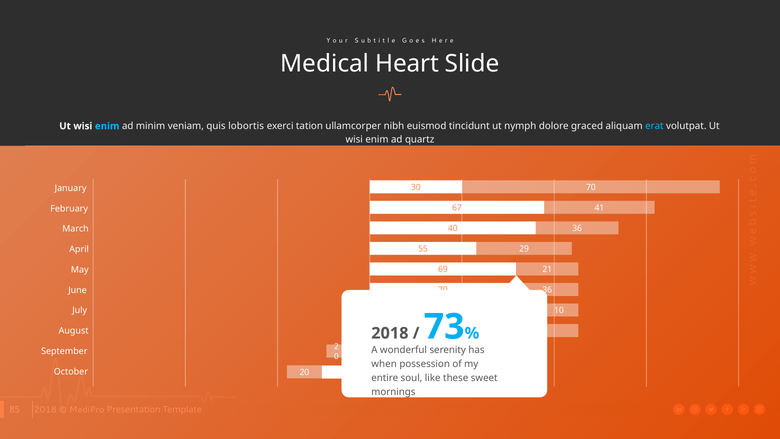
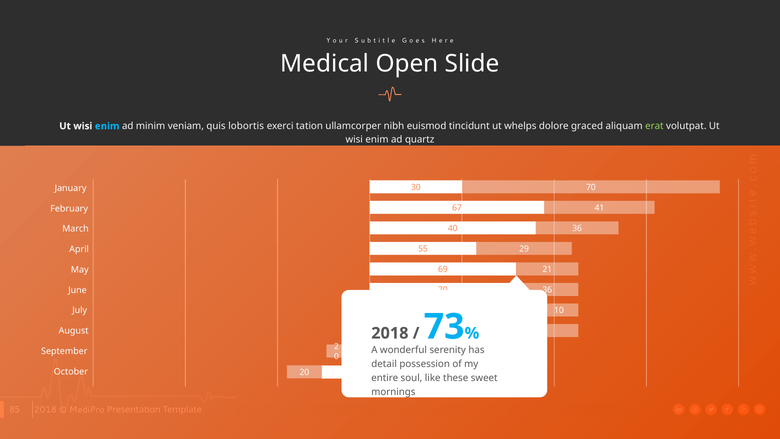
Heart: Heart -> Open (407, 63)
nymph: nymph -> whelps (520, 126)
erat colour: light blue -> light green (654, 126)
when: when -> detail (384, 364)
